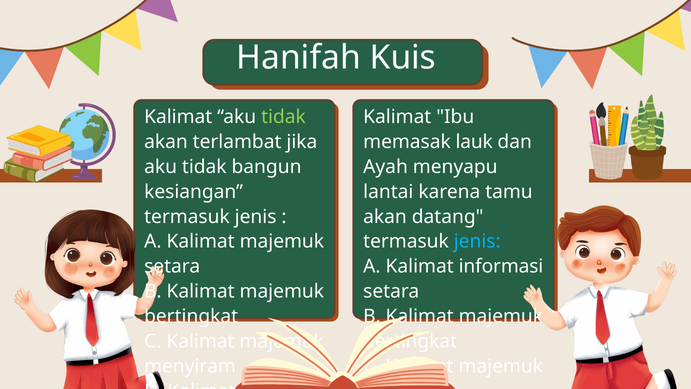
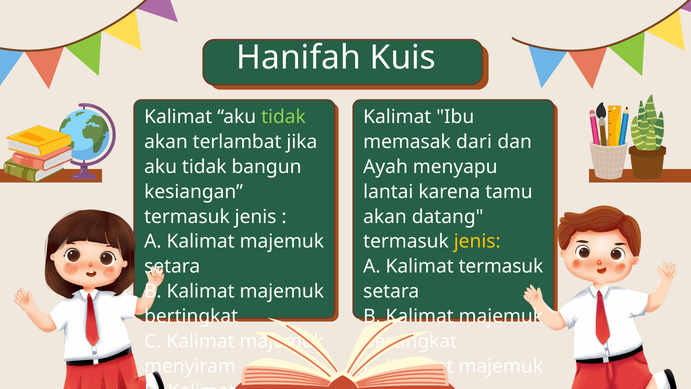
lauk: lauk -> dari (474, 142)
jenis colour: light blue -> yellow (477, 241)
Kalimat informasi: informasi -> termasuk (501, 266)
